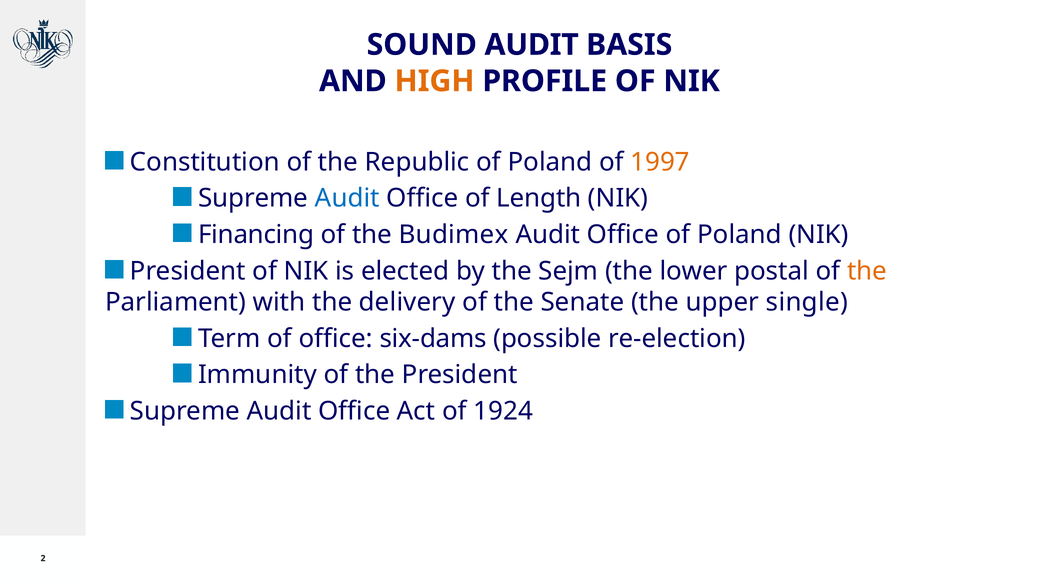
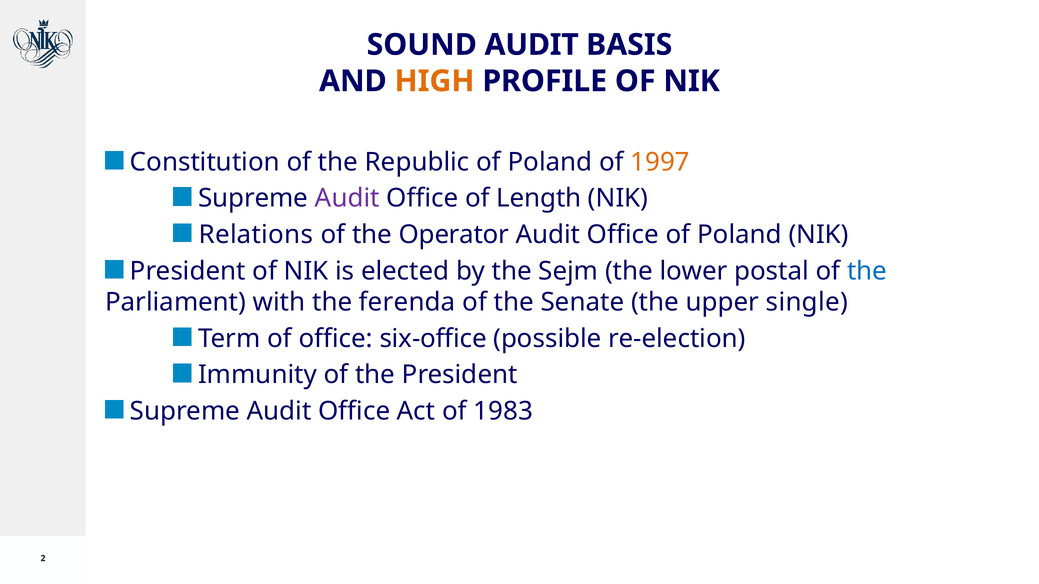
Audit colour: blue -> purple (347, 198)
Financing: Financing -> Relations (256, 235)
Budimex: Budimex -> Operator (454, 235)
the colour: orange -> blue (867, 271)
delivery: delivery -> ferenda (407, 302)
six-dams: six-dams -> six-office (433, 339)
1924: 1924 -> 1983 (503, 411)
